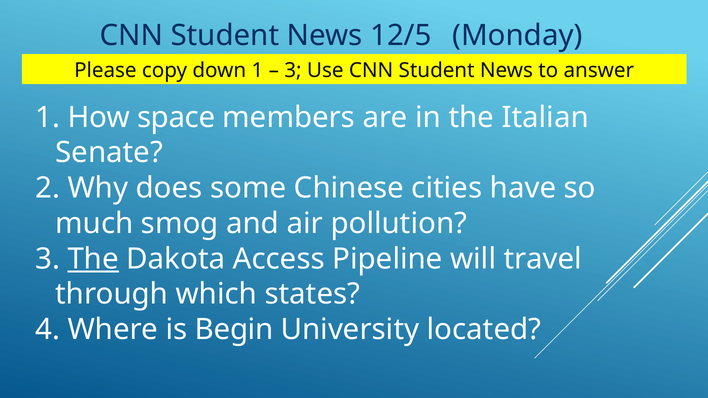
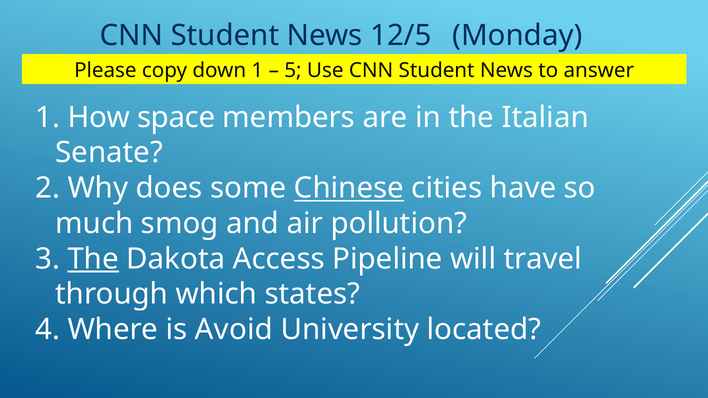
3: 3 -> 5 (293, 71)
Chinese underline: none -> present (349, 188)
Begin: Begin -> Avoid (234, 330)
